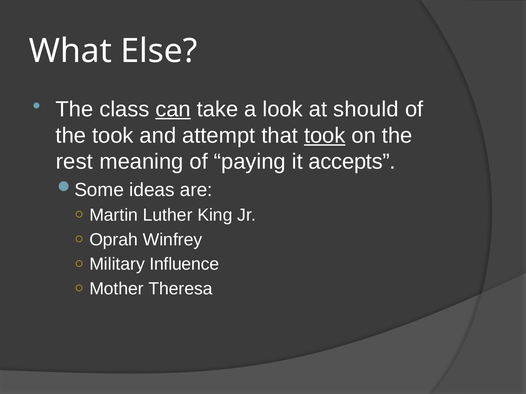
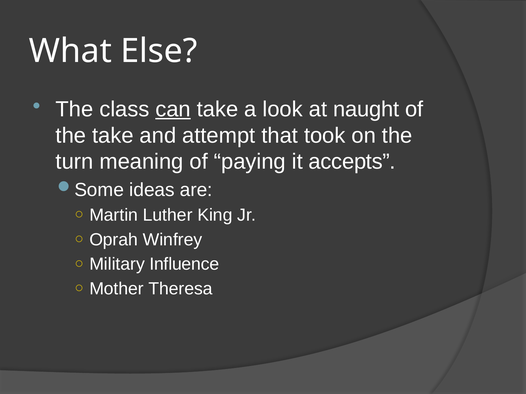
should: should -> naught (366, 109)
the took: took -> take (113, 136)
took underline: present -> none (325, 136)
rest: rest -> turn (75, 162)
